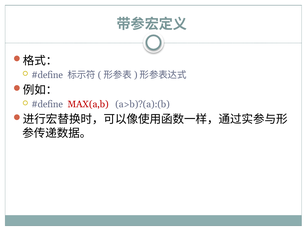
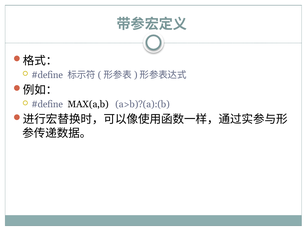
MAX(a,b colour: red -> black (88, 104)
